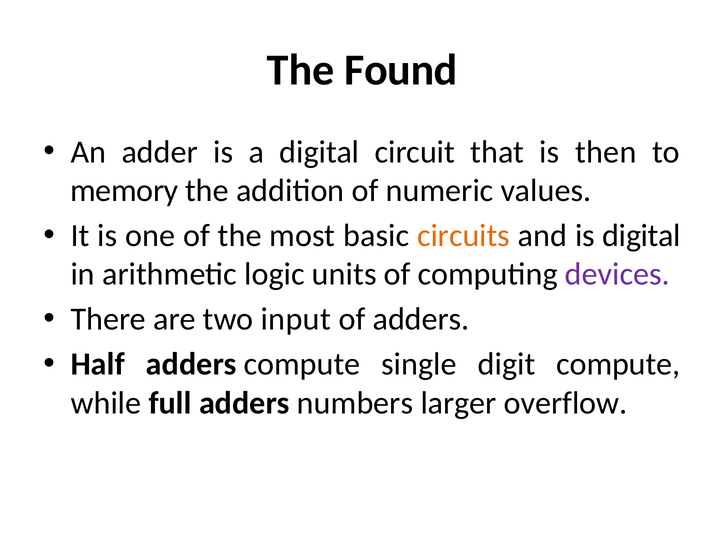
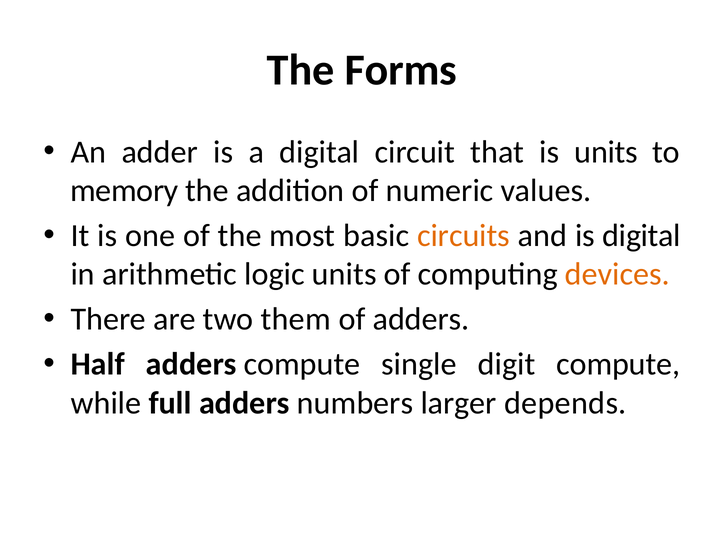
Found: Found -> Forms (401, 70)
is then: then -> units (606, 152)
devices colour: purple -> orange (618, 274)
input: input -> them (296, 319)
overflow: overflow -> depends (565, 403)
